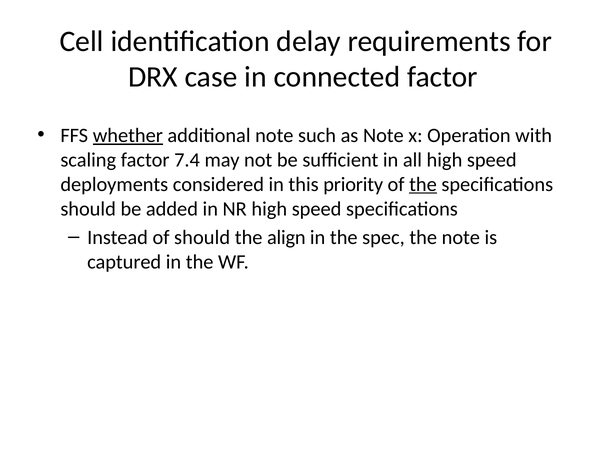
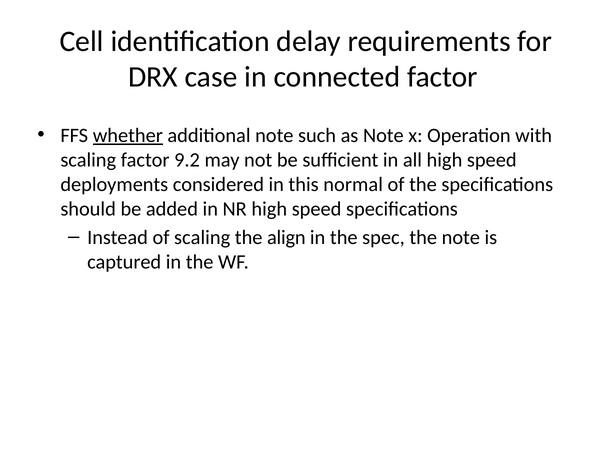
7.4: 7.4 -> 9.2 (187, 160)
priority: priority -> normal (353, 184)
the underline: present -> none (423, 184)
of should: should -> scaling (202, 237)
